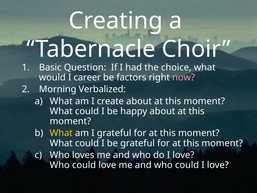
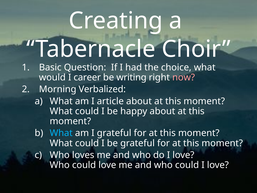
factors: factors -> writing (131, 77)
create: create -> article (110, 101)
What colour: yellow -> light blue (61, 133)
